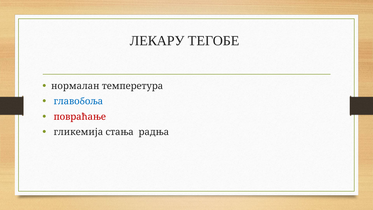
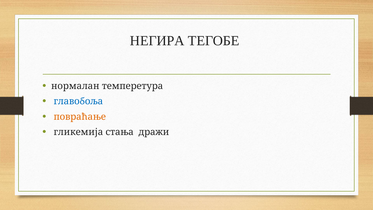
ЛЕКАРУ: ЛЕКАРУ -> НЕГИРА (157, 41)
повраћање colour: red -> orange (80, 117)
радња: радња -> дражи (154, 132)
